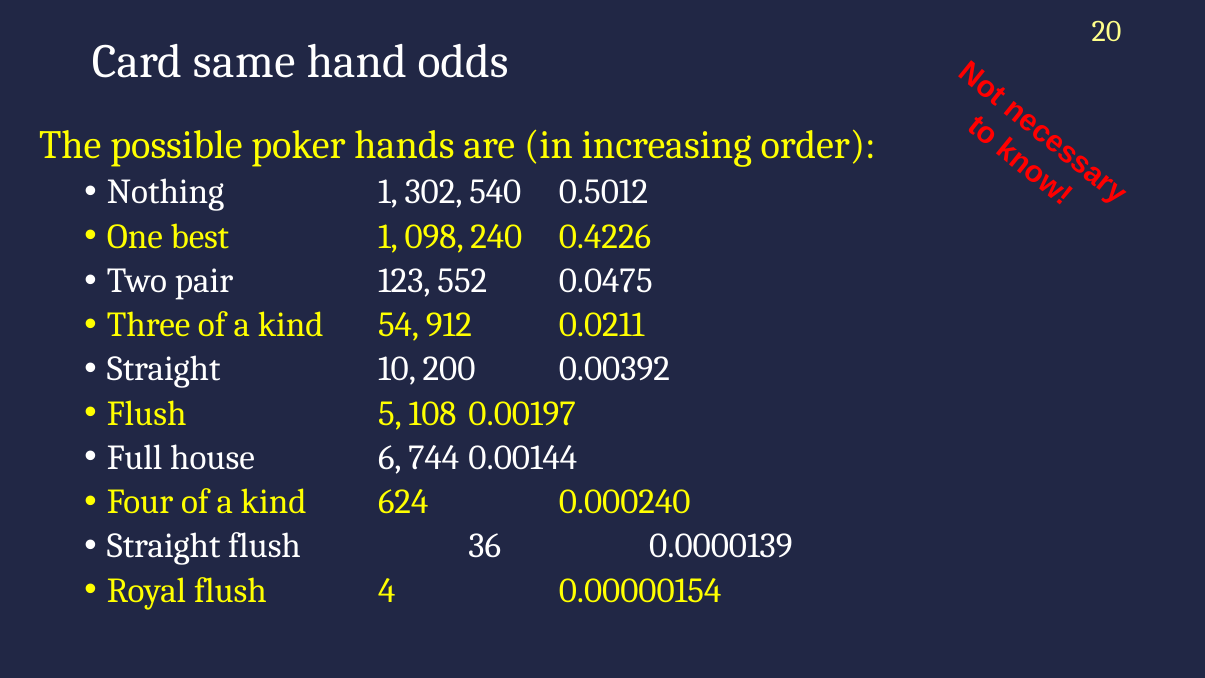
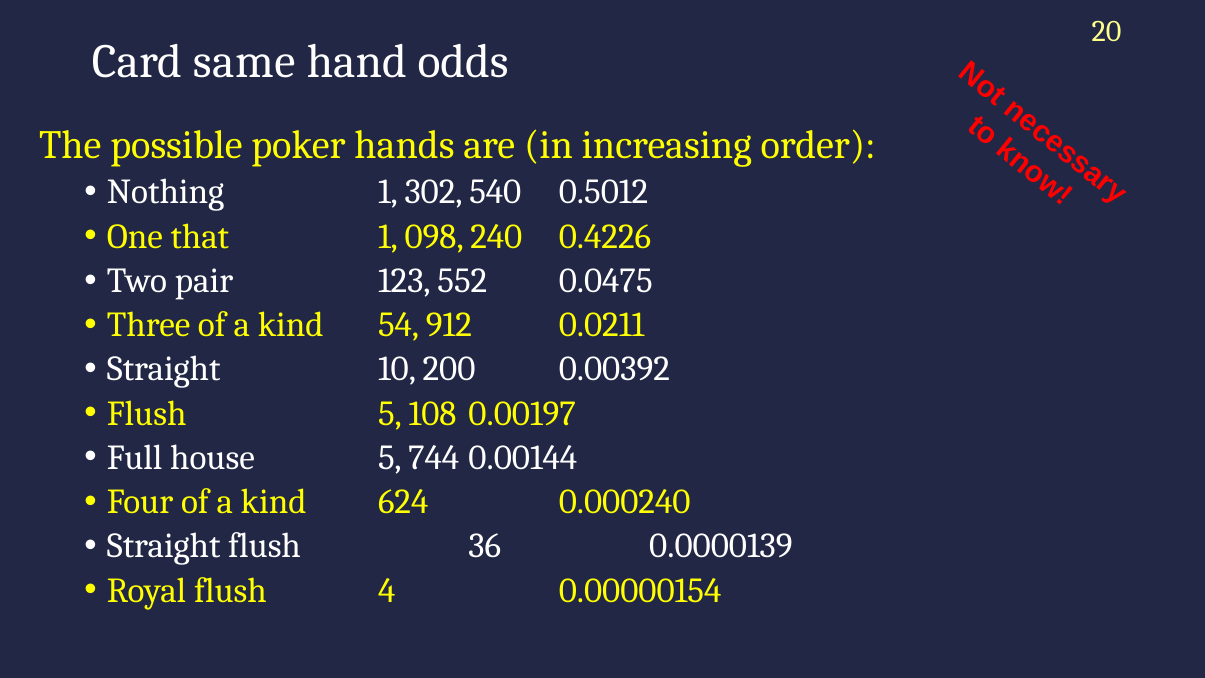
best: best -> that (200, 237)
house 6: 6 -> 5 (390, 458)
